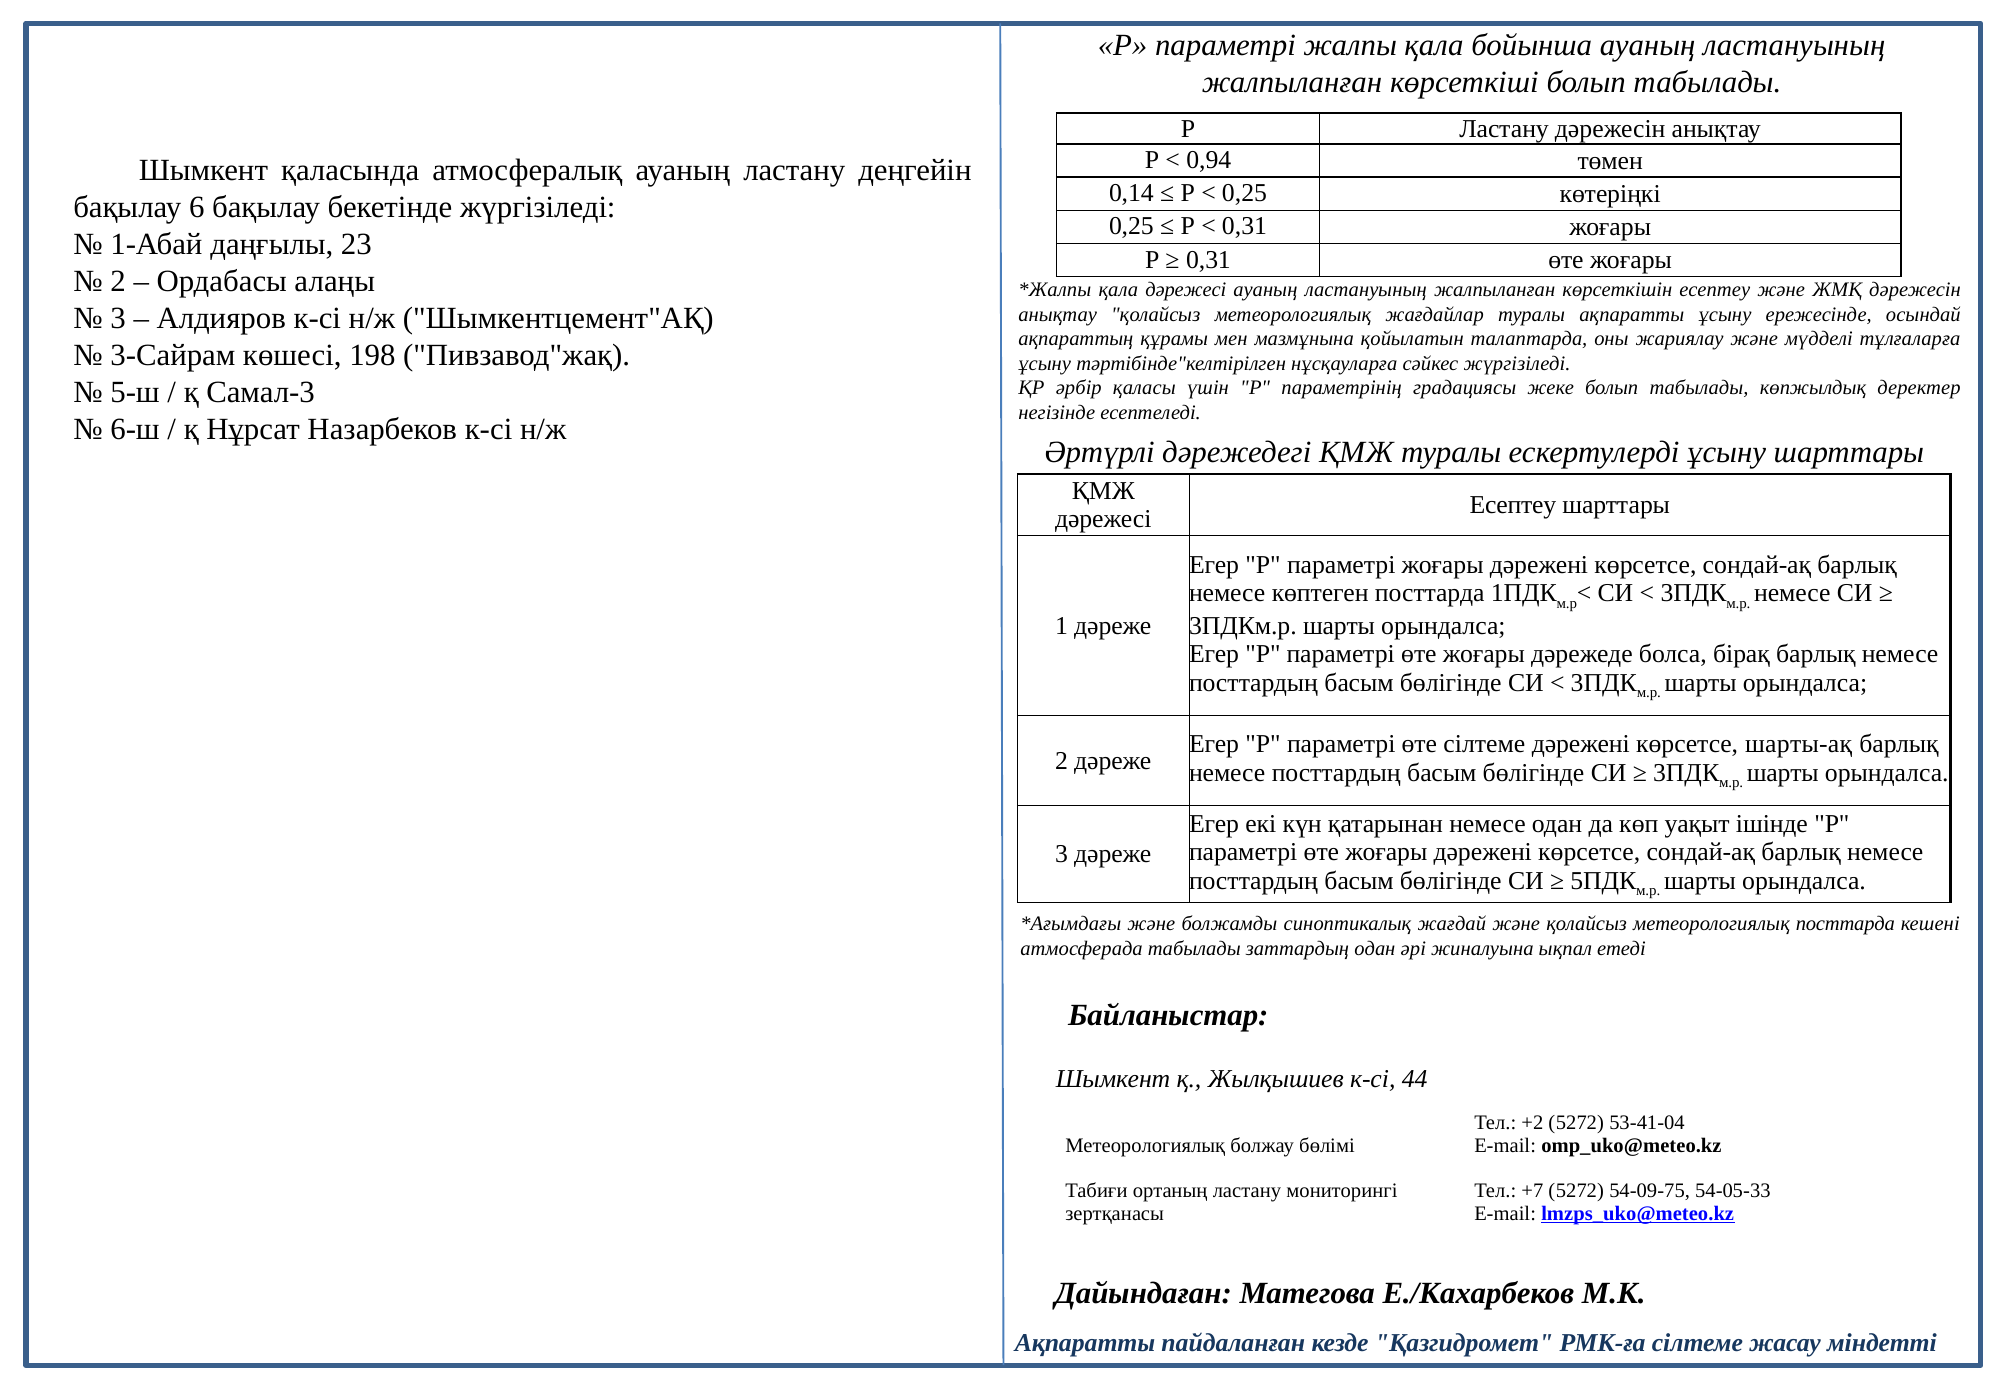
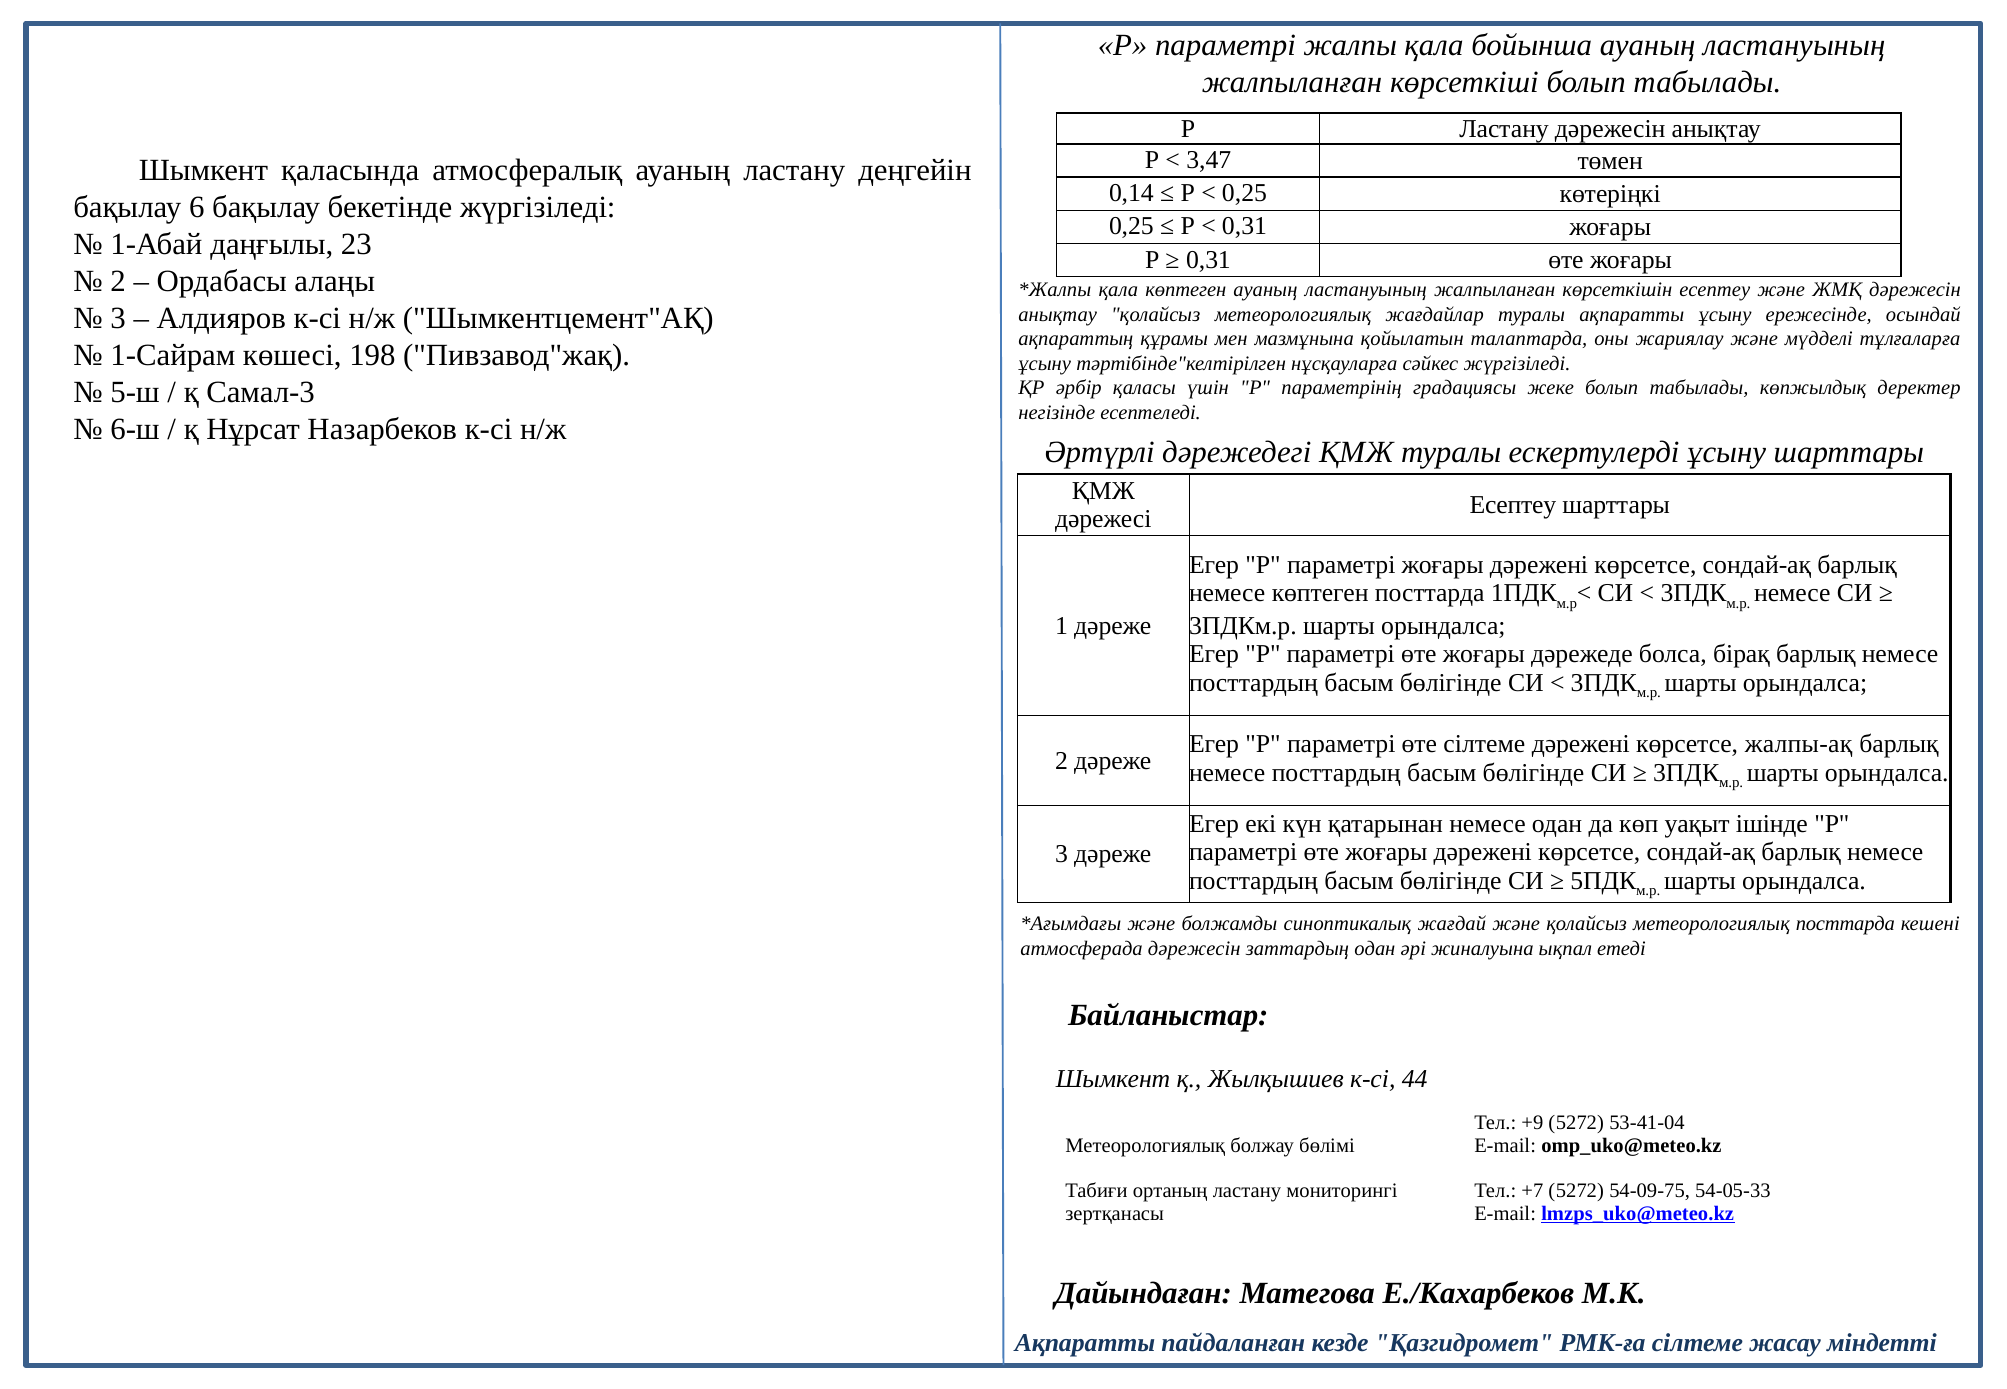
0,94: 0,94 -> 3,47 (1209, 160)
қала дәрежесі: дәрежесі -> көптеген (1186, 290)
3-Сайрам: 3-Сайрам -> 1-Сайрам (173, 355)
шарты-ақ: шарты-ақ -> жалпы-ақ (1799, 745)
атмосферада табылады: табылады -> дәрежесін (1194, 949)
+2: +2 -> +9 (1532, 1123)
